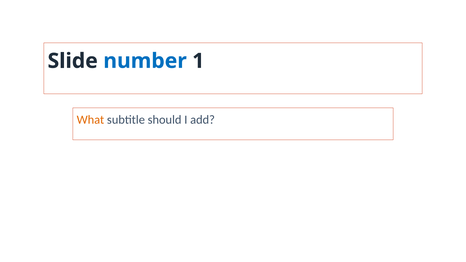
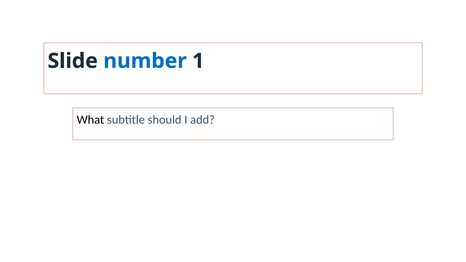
What colour: orange -> black (90, 120)
